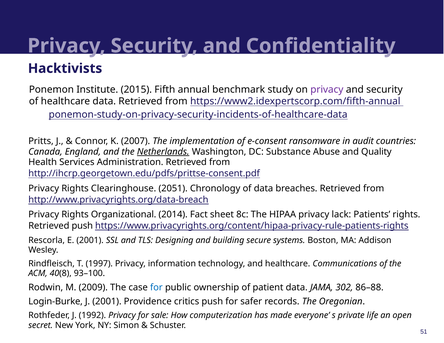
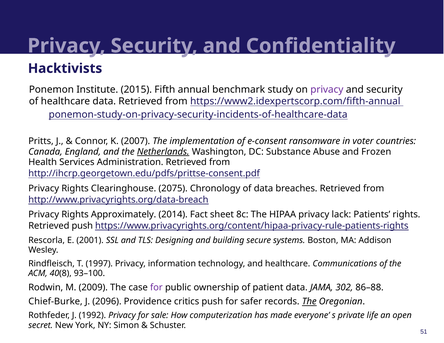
audit: audit -> voter (363, 141)
Quality: Quality -> Frozen (376, 152)
2051: 2051 -> 2075 (173, 188)
Organizational: Organizational -> Approximately (124, 215)
for colour: blue -> purple (156, 287)
Login-Burke: Login-Burke -> Chief-Burke (55, 302)
J 2001: 2001 -> 2096 (107, 302)
The underline: none -> present (309, 302)
